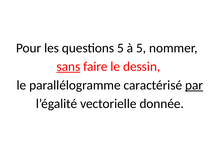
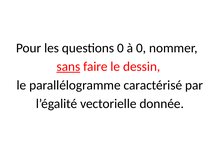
questions 5: 5 -> 0 (120, 48)
à 5: 5 -> 0 (141, 48)
par underline: present -> none (194, 85)
